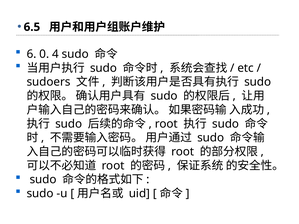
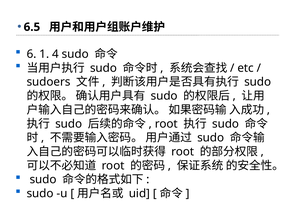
0: 0 -> 1 (44, 54)
